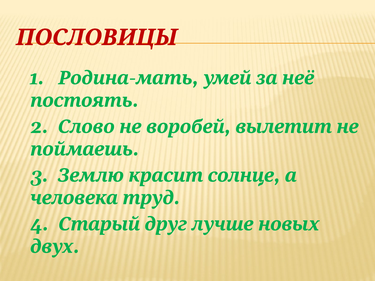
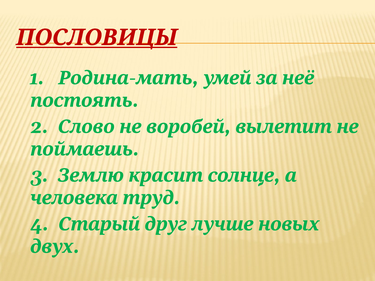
ПОСЛОВИЦЫ underline: none -> present (97, 38)
